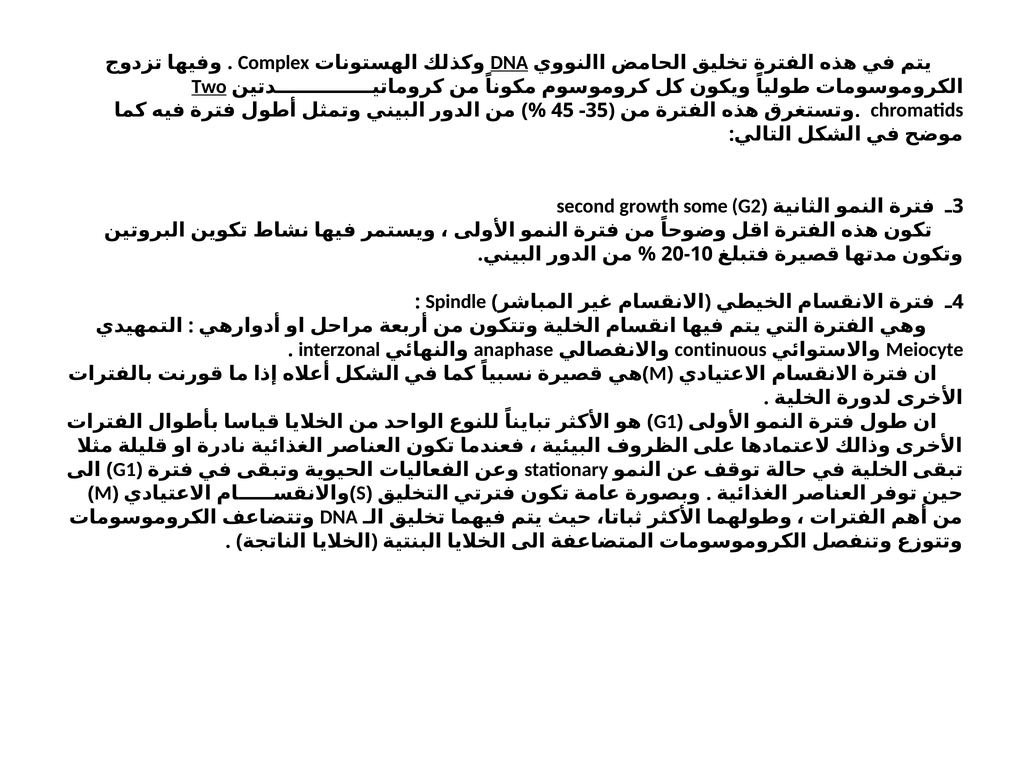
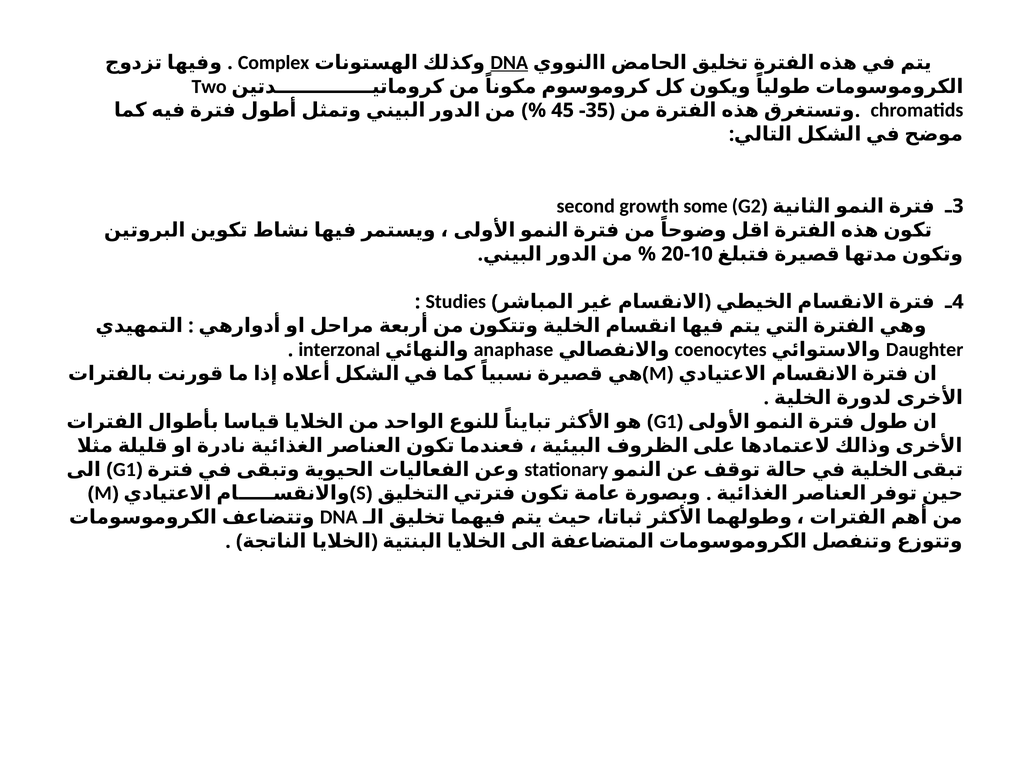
Two underline: present -> none (209, 86)
Spindle: Spindle -> Studies (456, 302)
continuous: continuous -> coenocytes (721, 350)
Meiocyte: Meiocyte -> Daughter (925, 350)
